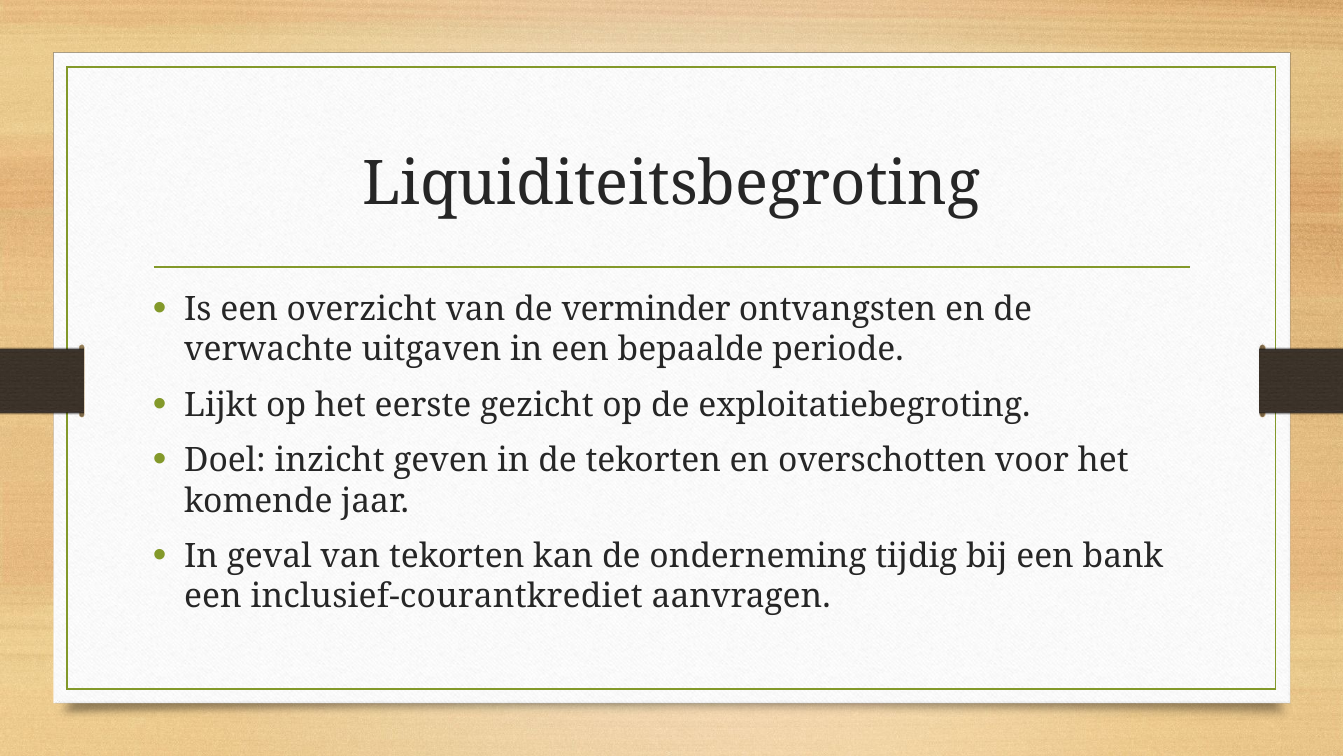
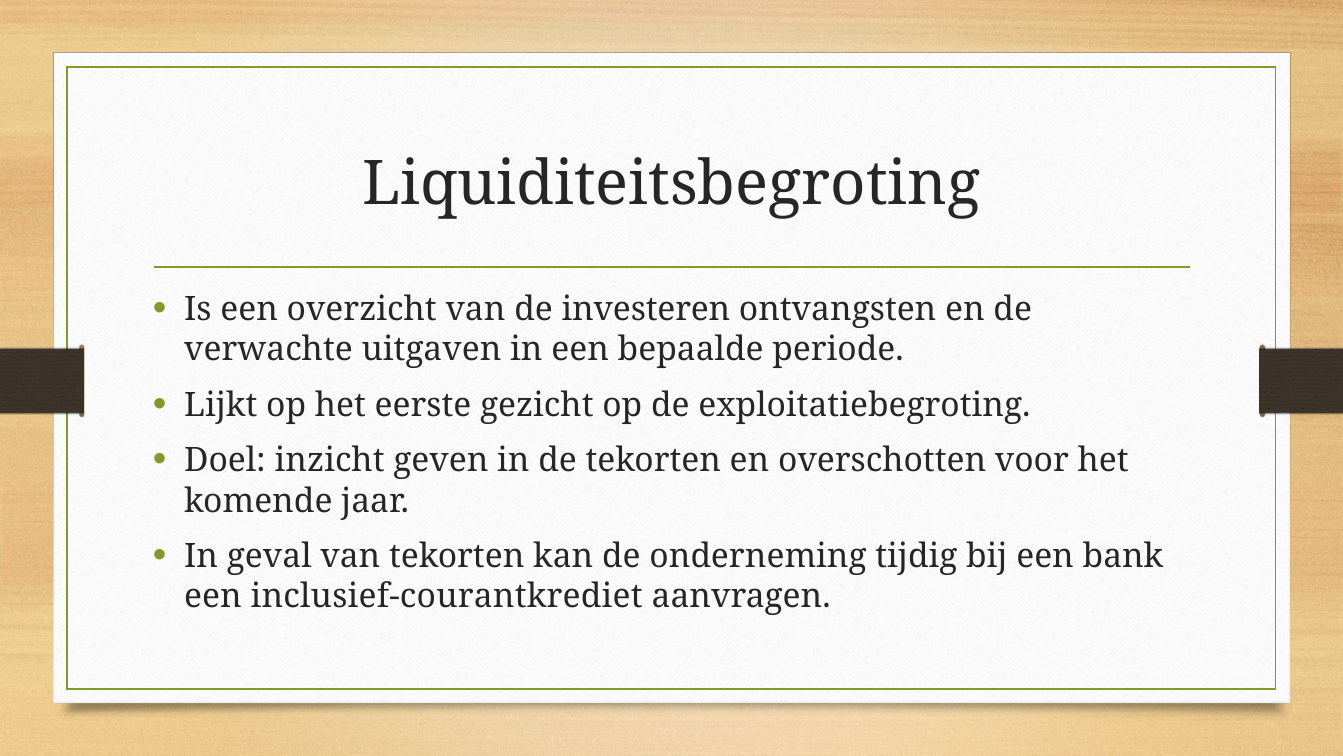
verminder: verminder -> investeren (646, 309)
